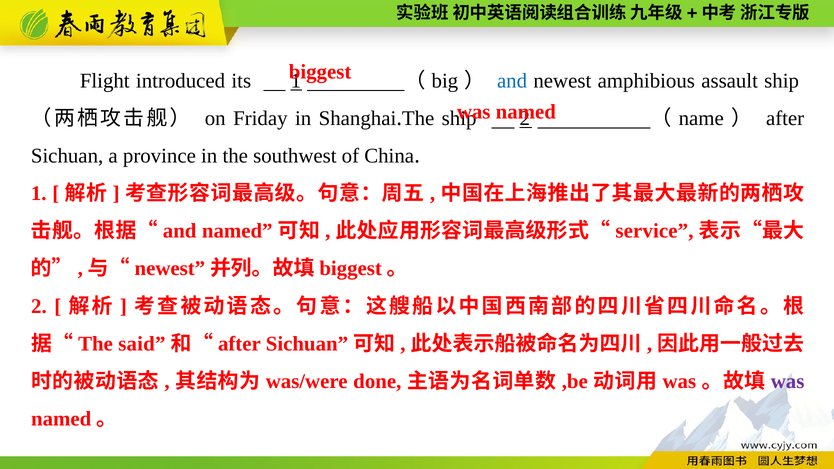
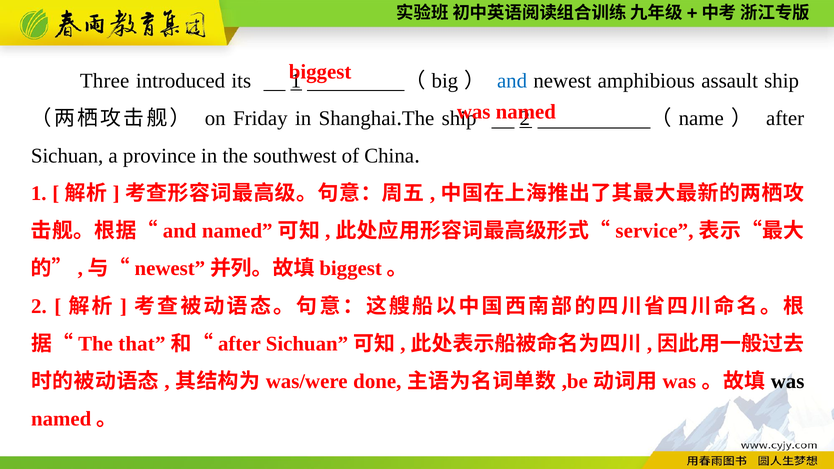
Flight: Flight -> Three (105, 81)
said: said -> that (142, 344)
was colour: purple -> black (788, 382)
